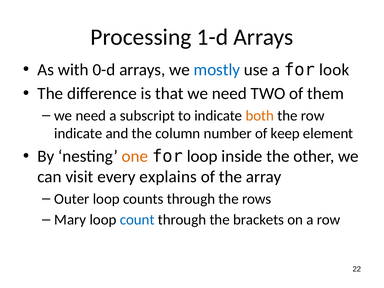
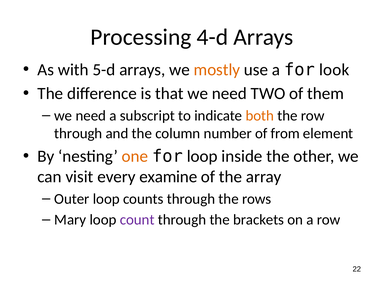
1-d: 1-d -> 4-d (212, 37)
0-d: 0-d -> 5-d (104, 70)
mostly colour: blue -> orange (217, 70)
indicate: indicate -> through (78, 134)
keep: keep -> from (285, 134)
explains: explains -> examine (168, 177)
count colour: blue -> purple (137, 220)
